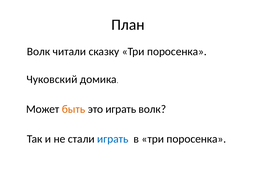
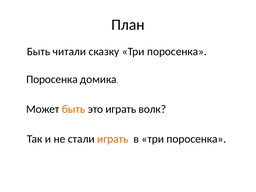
Волк: Волк -> Быть (39, 52)
Чуковский: Чуковский -> Поросенка (52, 79)
играть colour: blue -> orange (113, 139)
